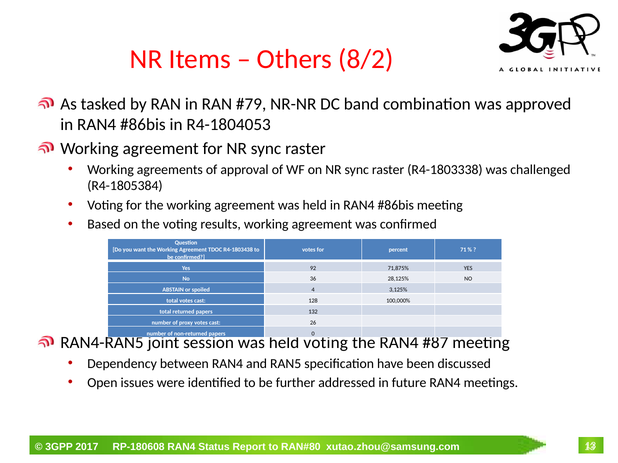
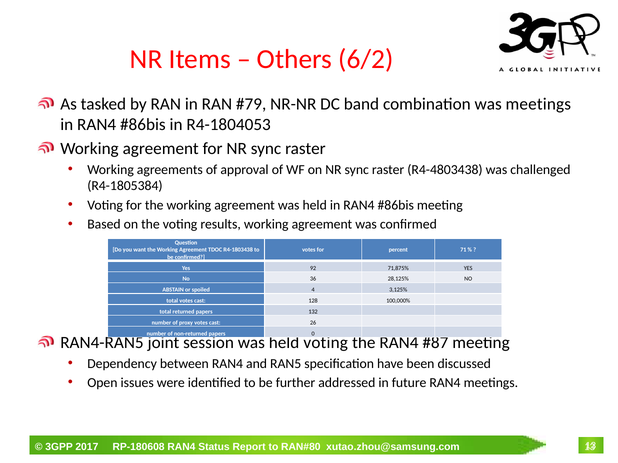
8/2: 8/2 -> 6/2 (366, 59)
was approved: approved -> meetings (538, 104)
R4-1803338: R4-1803338 -> R4-4803438 (445, 170)
